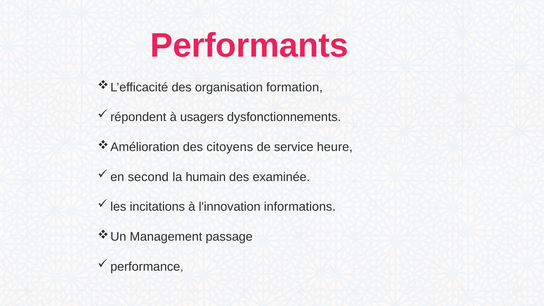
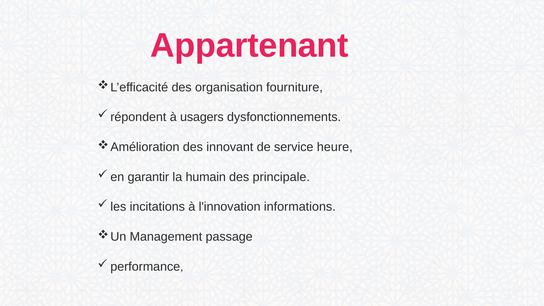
Performants: Performants -> Appartenant (249, 45)
formation: formation -> fourniture (294, 87)
citoyens: citoyens -> innovant (230, 147)
second: second -> garantir (148, 177)
examinée: examinée -> principale (281, 177)
